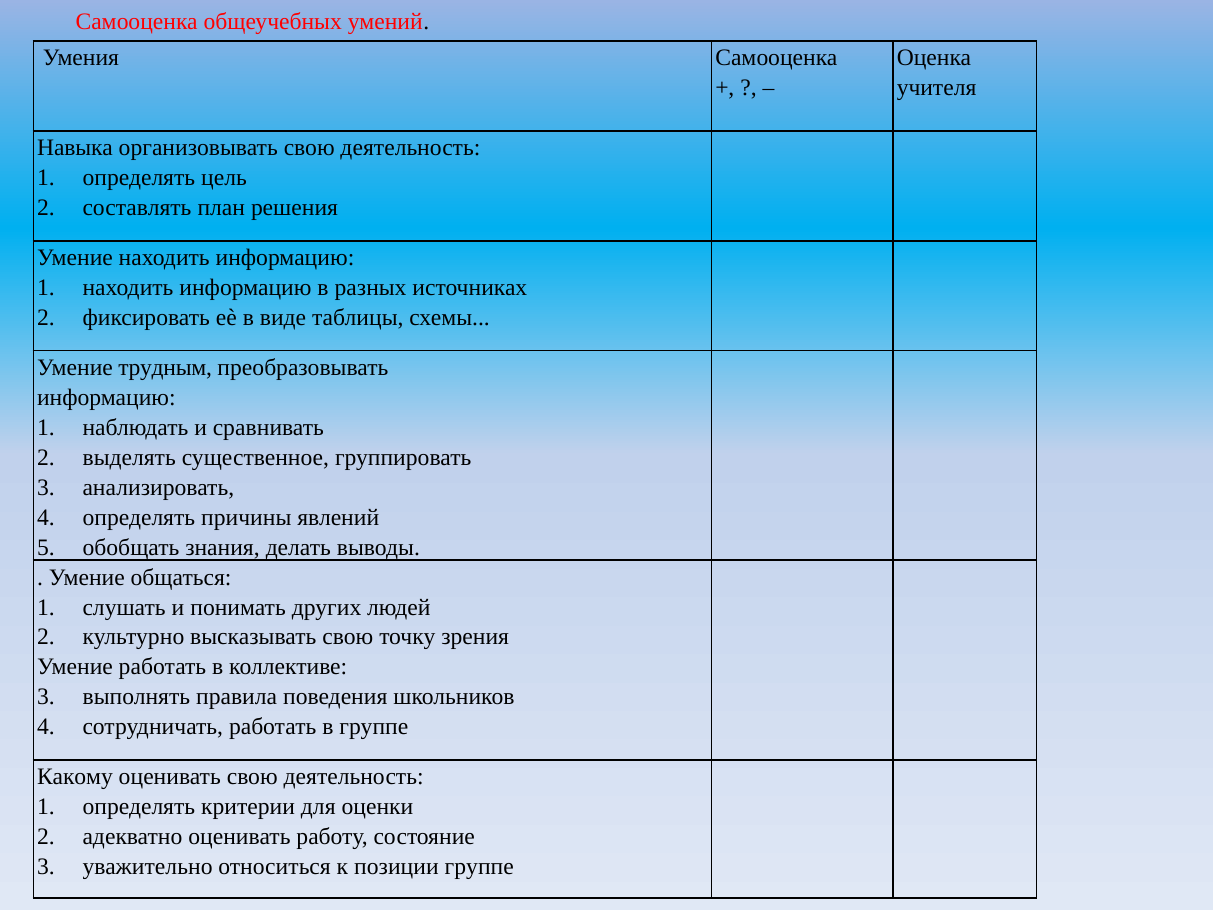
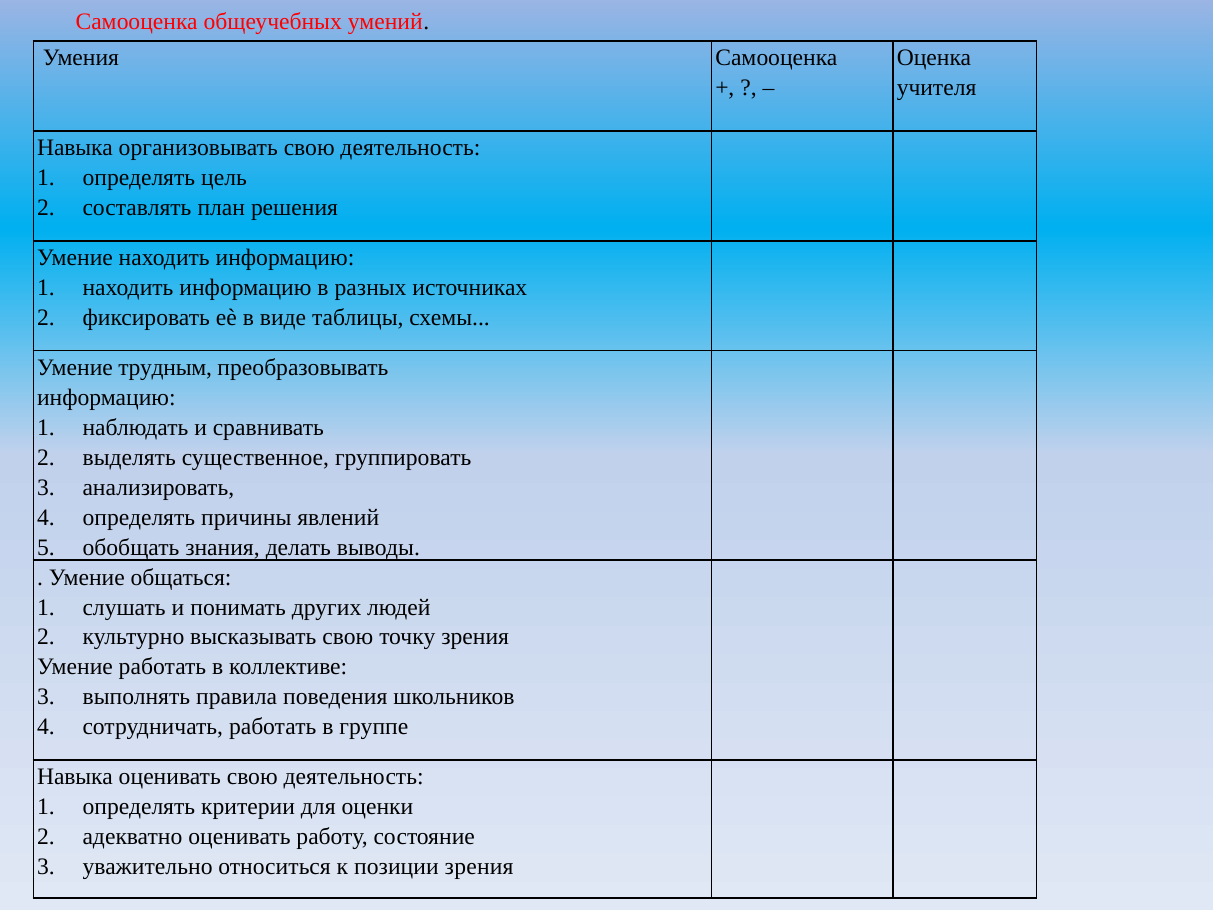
Какому: Какому -> Навыка (75, 777)
позиции группе: группе -> зрения (479, 867)
